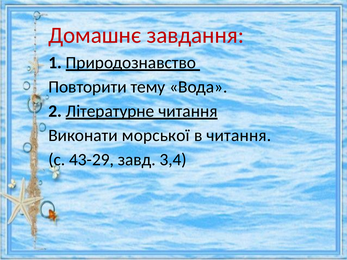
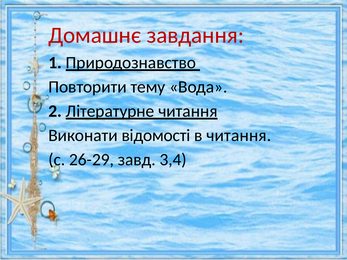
морської: морської -> відомості (156, 136)
43-29: 43-29 -> 26-29 (92, 160)
